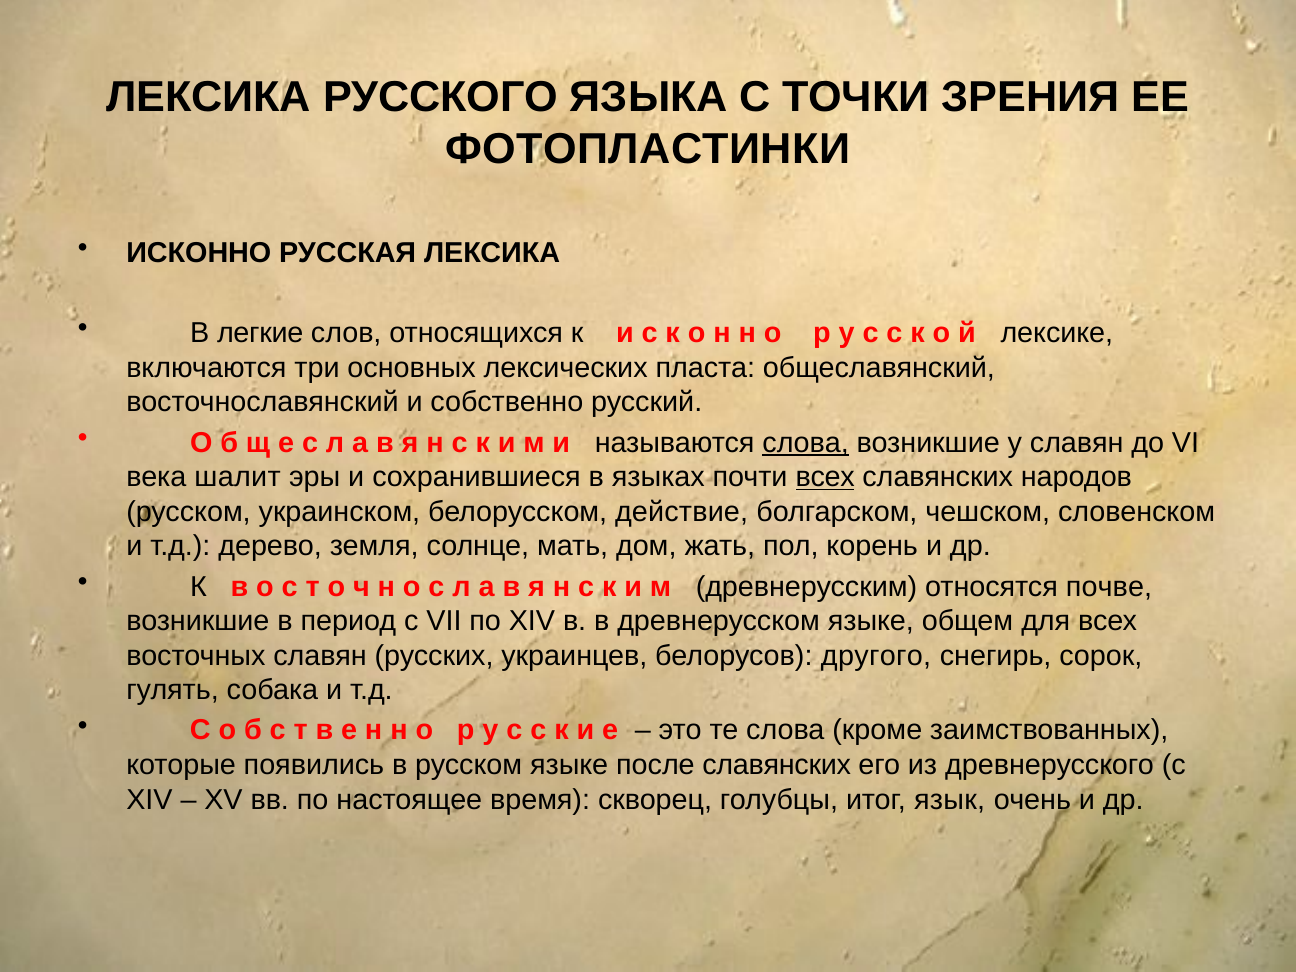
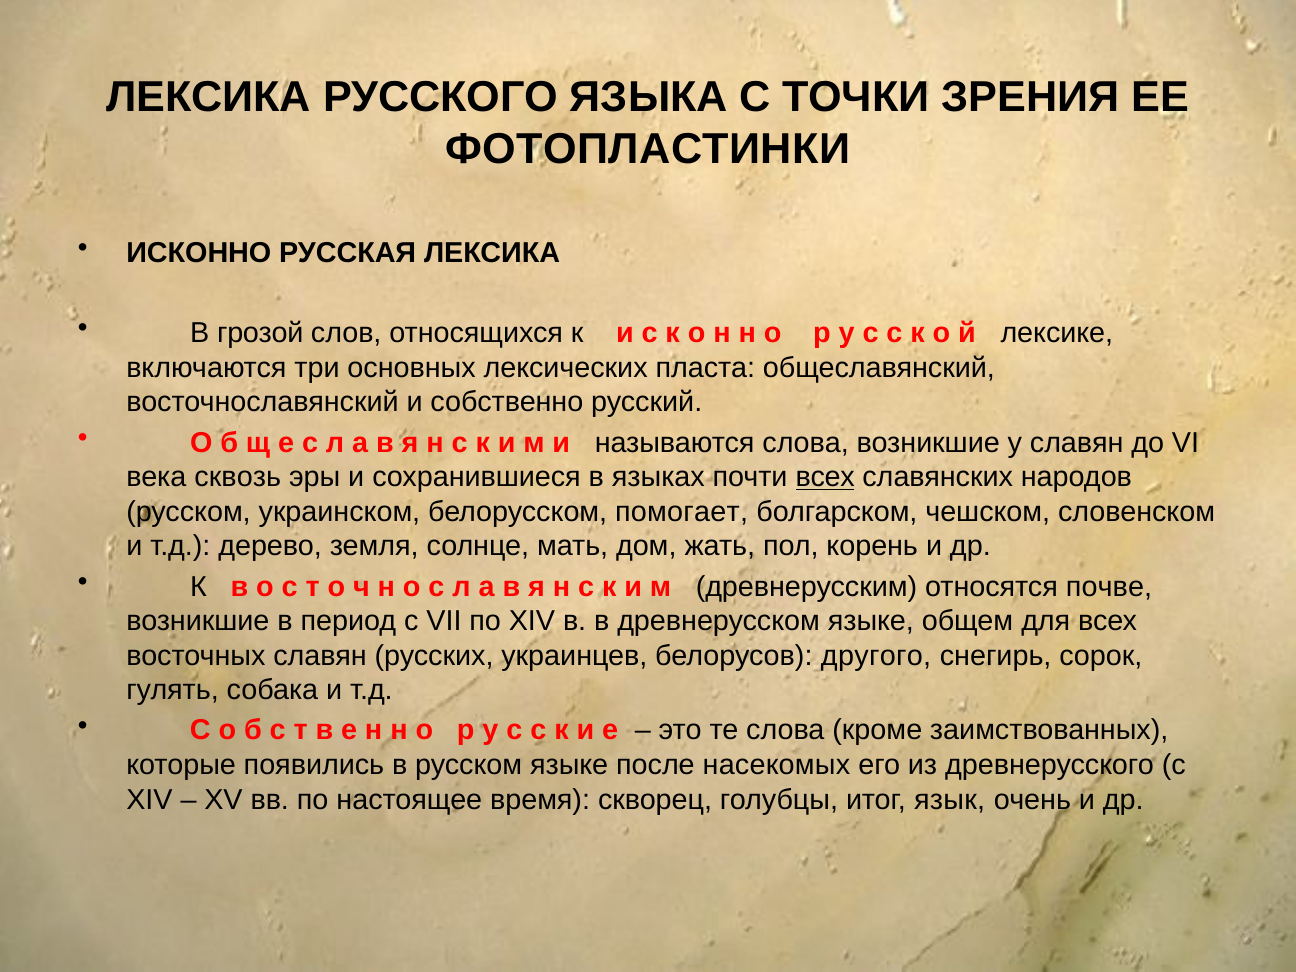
легкие: легкие -> грозой (260, 333)
слова underline: present -> none (806, 443)
шалит: шалит -> сквозь (238, 477)
действие: действие -> помогает (682, 512)
после славянских: славянских -> насекомых (776, 765)
